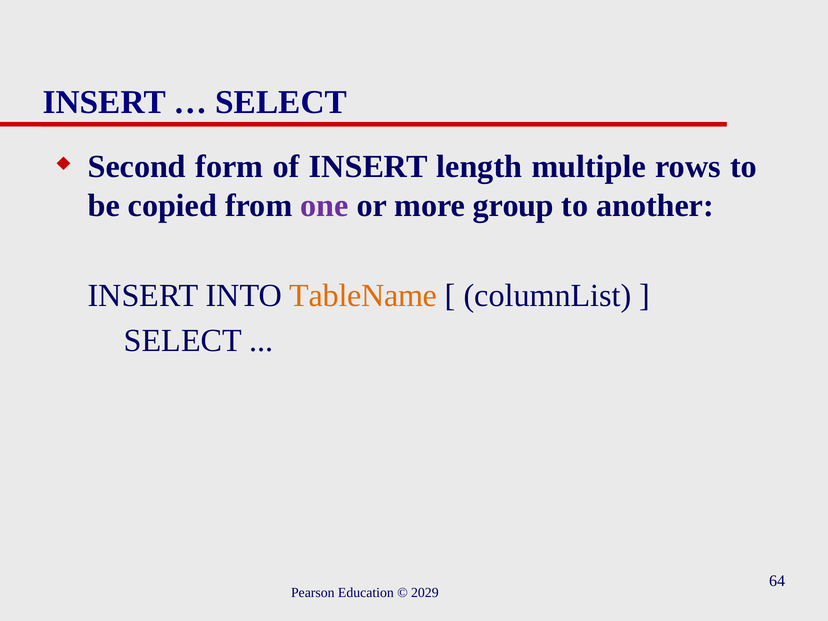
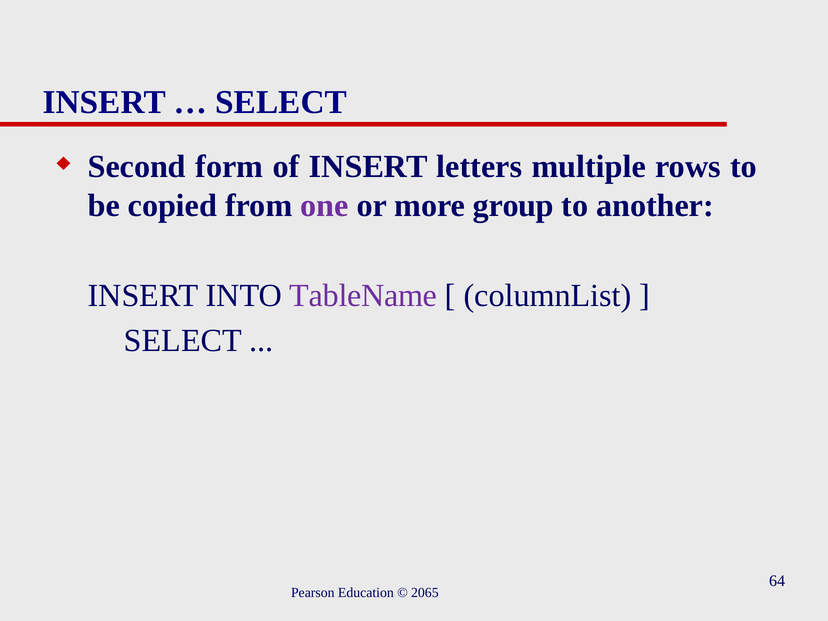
length: length -> letters (479, 167)
TableName colour: orange -> purple (363, 296)
2029: 2029 -> 2065 (425, 593)
